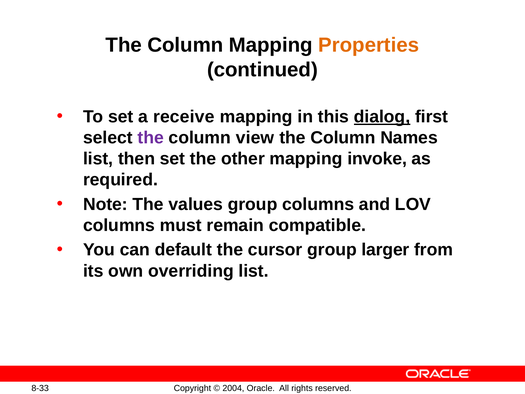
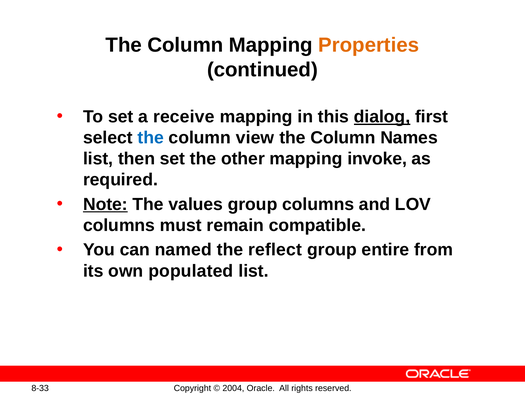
the colour: purple -> blue (151, 138)
Note underline: none -> present (105, 204)
default: default -> named (183, 250)
cursor: cursor -> reflect (275, 250)
larger: larger -> entire (385, 250)
overriding: overriding -> populated (191, 271)
